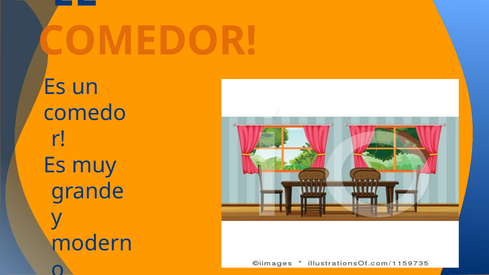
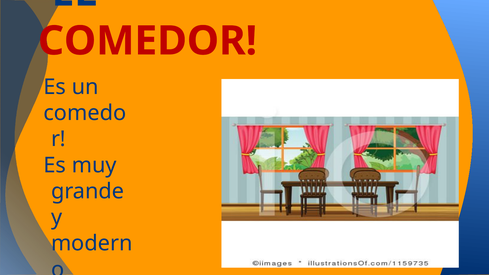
COMEDOR colour: orange -> red (147, 41)
